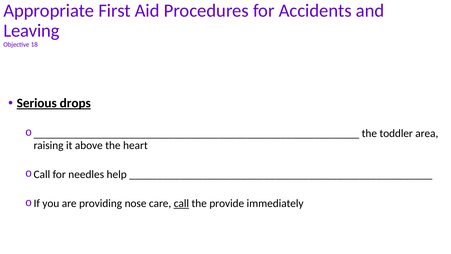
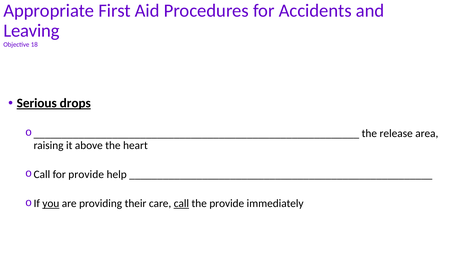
toddler: toddler -> release (396, 133)
for needles: needles -> provide (86, 174)
you underline: none -> present (51, 203)
nose: nose -> their (136, 203)
